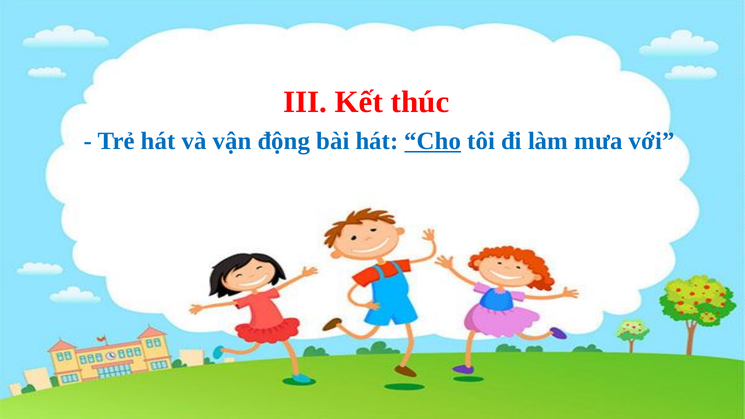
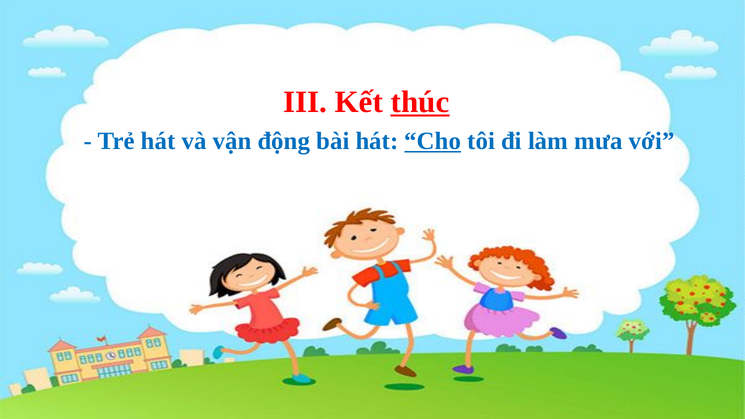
thúc underline: none -> present (420, 102)
